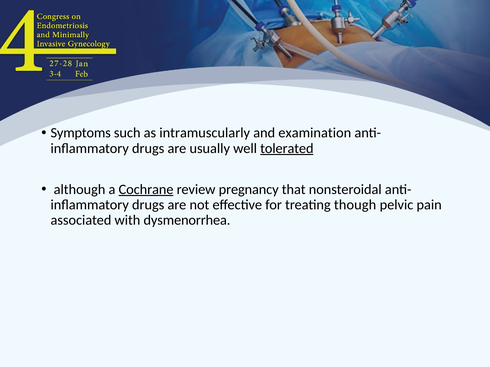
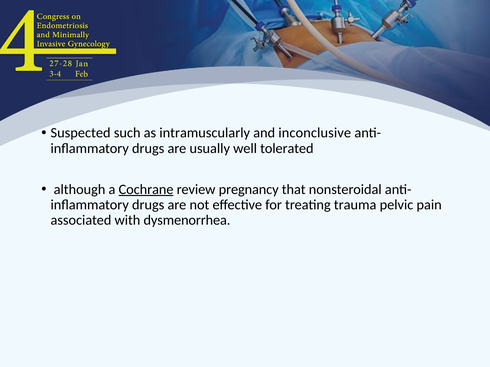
Symptoms: Symptoms -> Suspected (81, 133)
examination: examination -> inconclusive (315, 133)
tolerated underline: present -> none (287, 149)
though: though -> trauma (355, 205)
